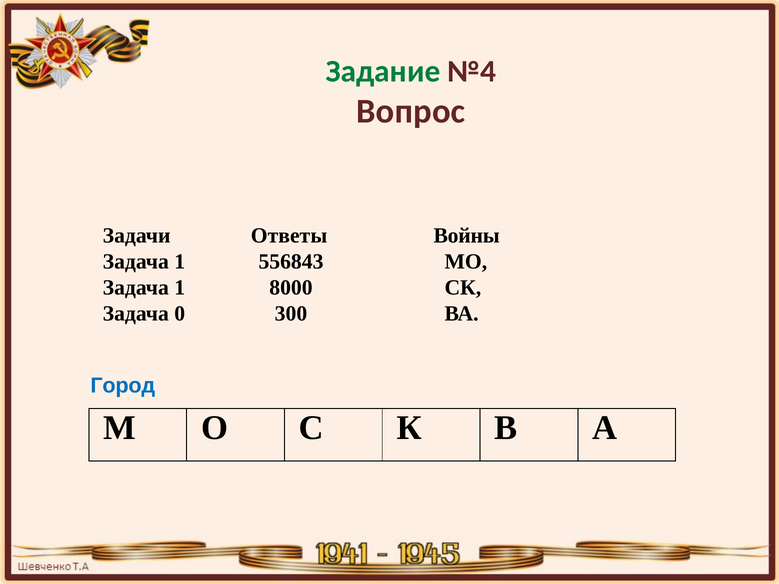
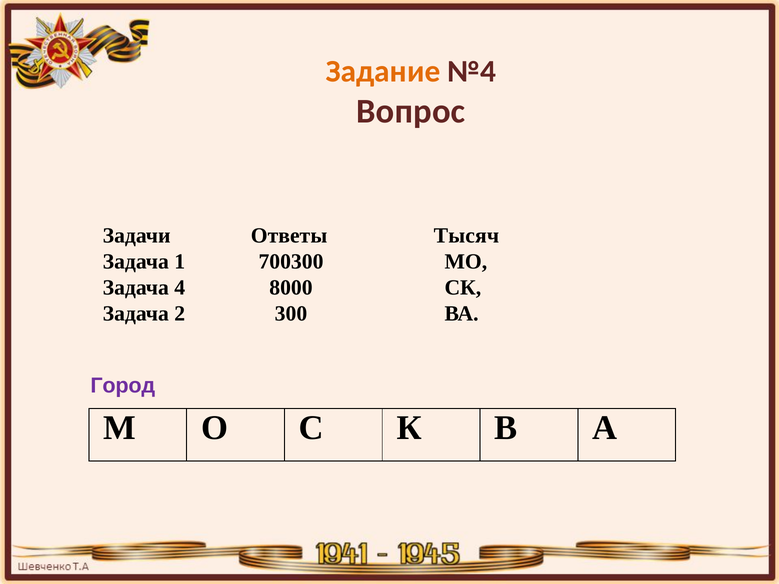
Задание colour: green -> orange (383, 72)
Войны: Войны -> Тысяч (466, 236)
556843: 556843 -> 700300 (291, 262)
1: 1 -> 4 (180, 288)
0: 0 -> 2 (180, 314)
Город colour: blue -> purple (123, 386)
